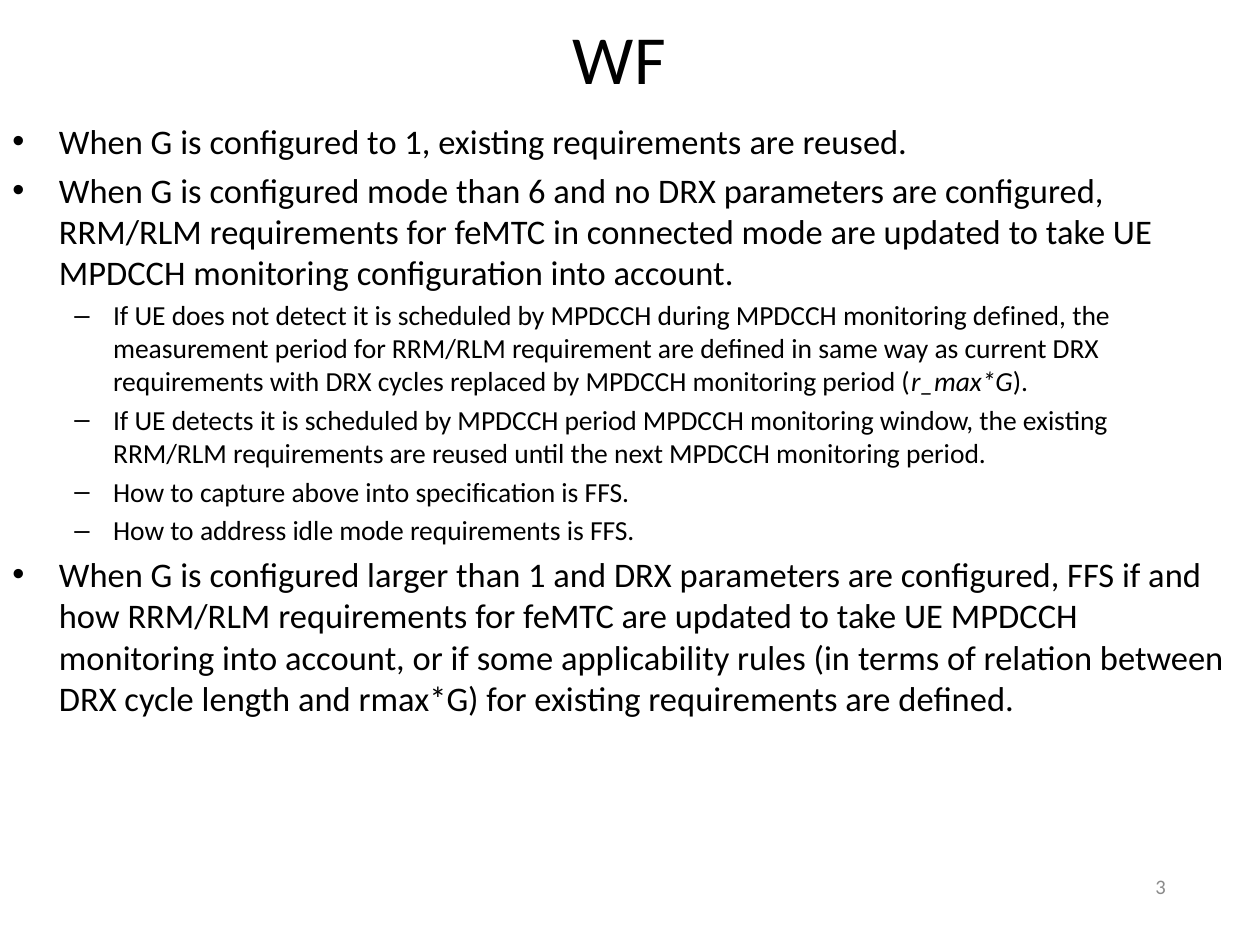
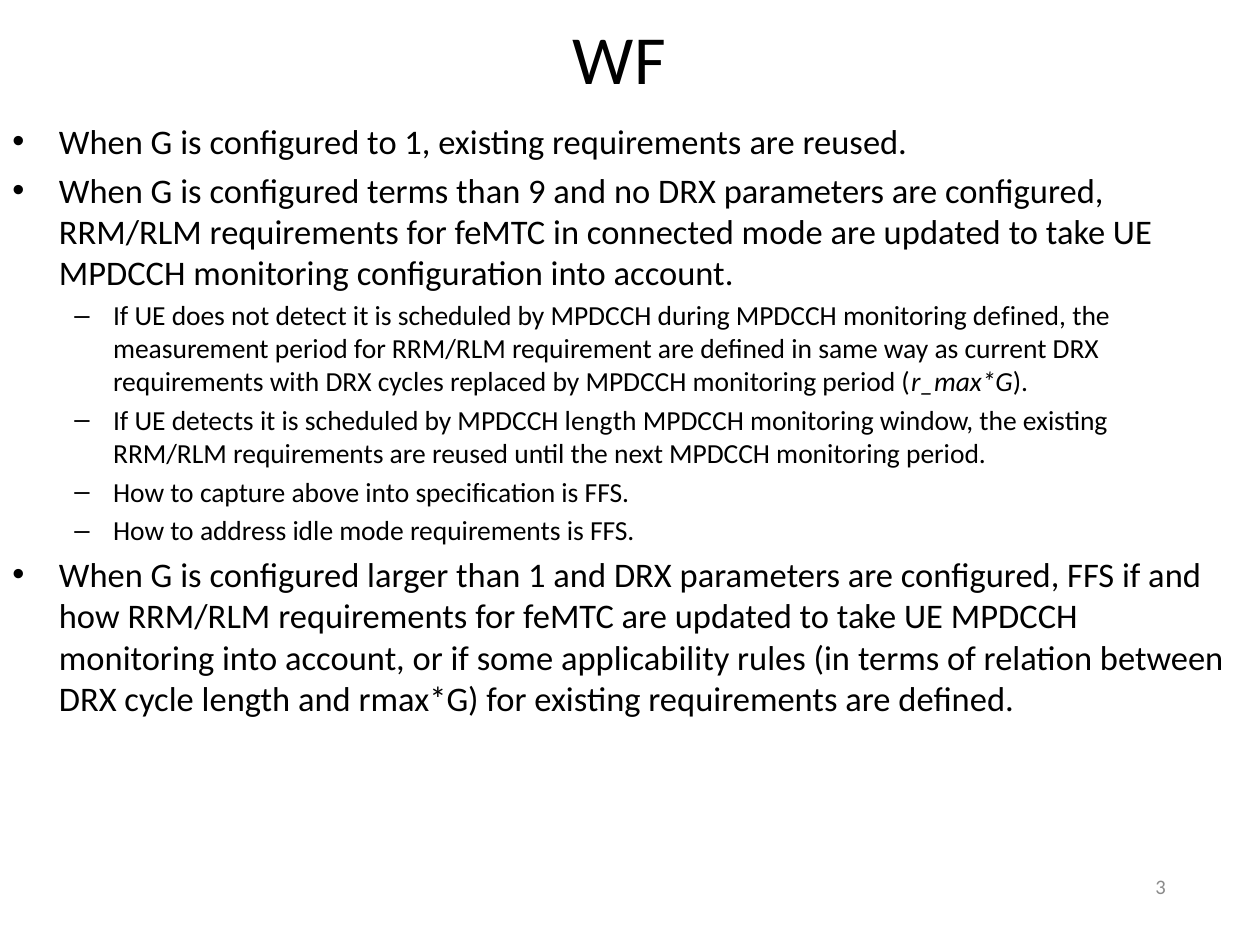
configured mode: mode -> terms (408, 192)
6: 6 -> 9 (537, 192)
MPDCCH period: period -> length (601, 421)
